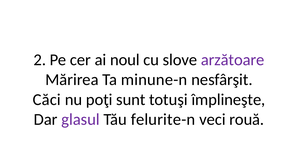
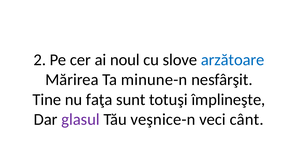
arzătoare colour: purple -> blue (233, 60)
Căci: Căci -> Tine (47, 99)
poţi: poţi -> faţa (99, 99)
felurite-n: felurite-n -> veşnice-n (163, 119)
rouă: rouă -> cânt (247, 119)
